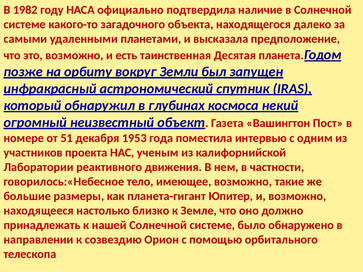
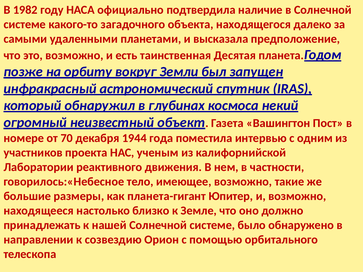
51: 51 -> 70 (67, 138)
1953: 1953 -> 1944 (134, 138)
